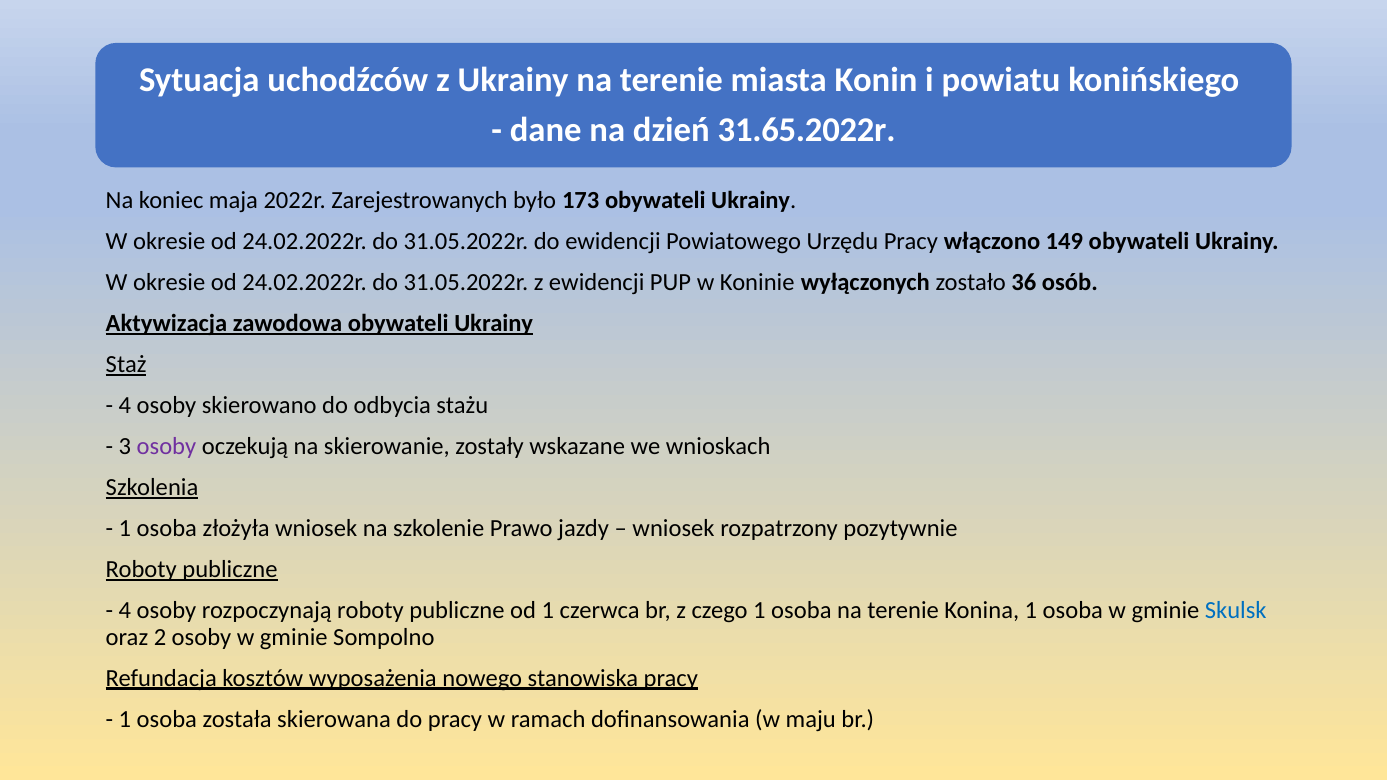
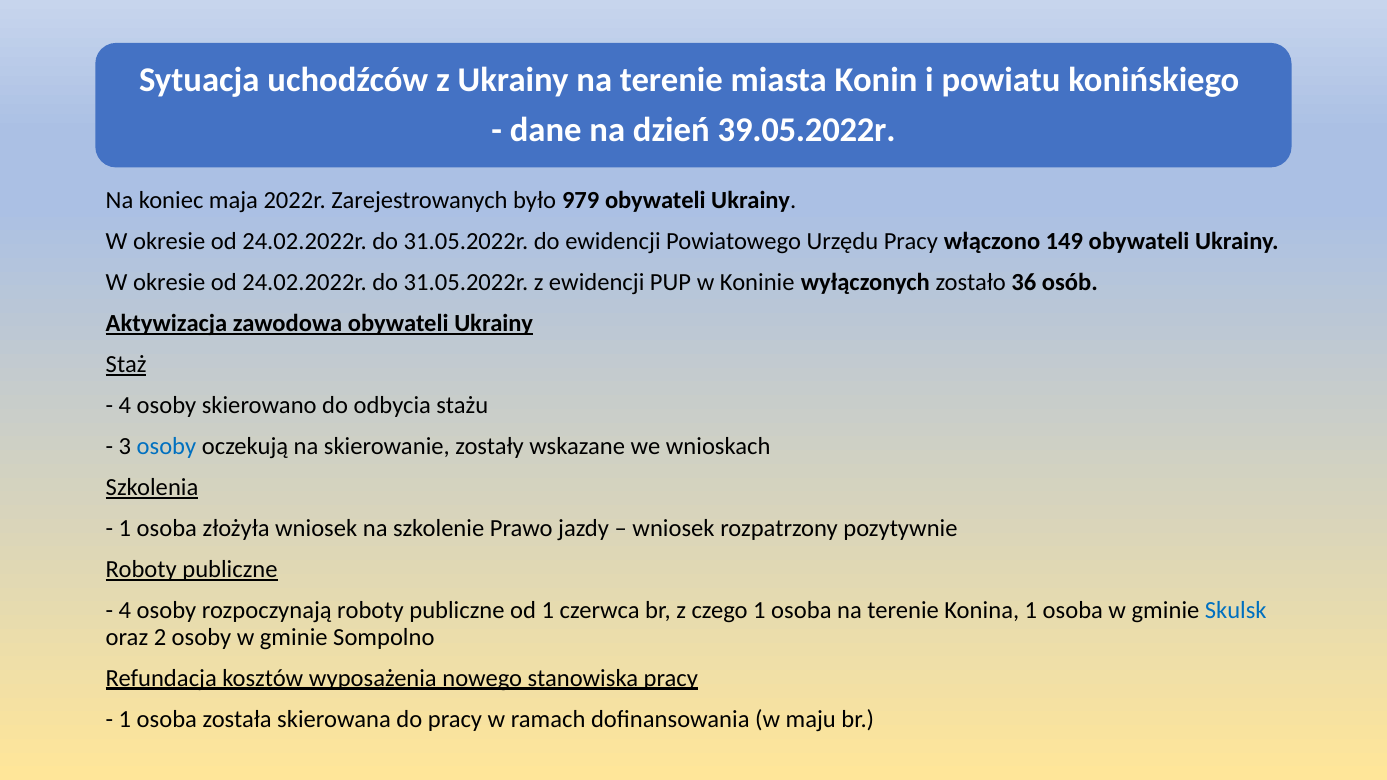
31.65.2022r: 31.65.2022r -> 39.05.2022r (807, 130)
173: 173 -> 979 (581, 201)
osoby colour: purple -> blue (166, 447)
